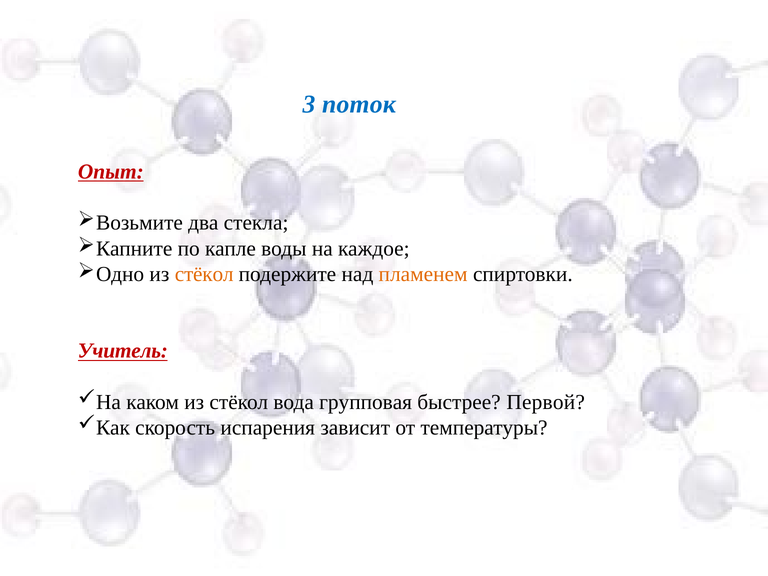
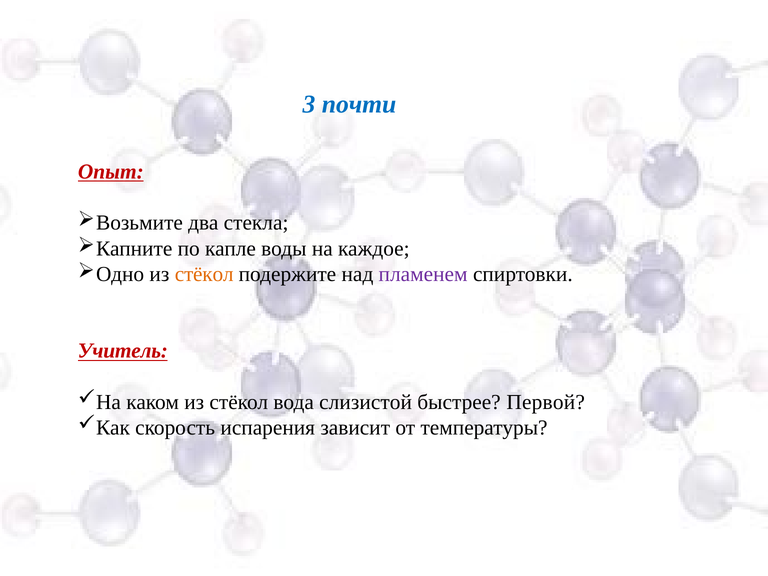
поток: поток -> почти (359, 104)
пламенем colour: orange -> purple (423, 274)
групповая: групповая -> слизистой (366, 402)
